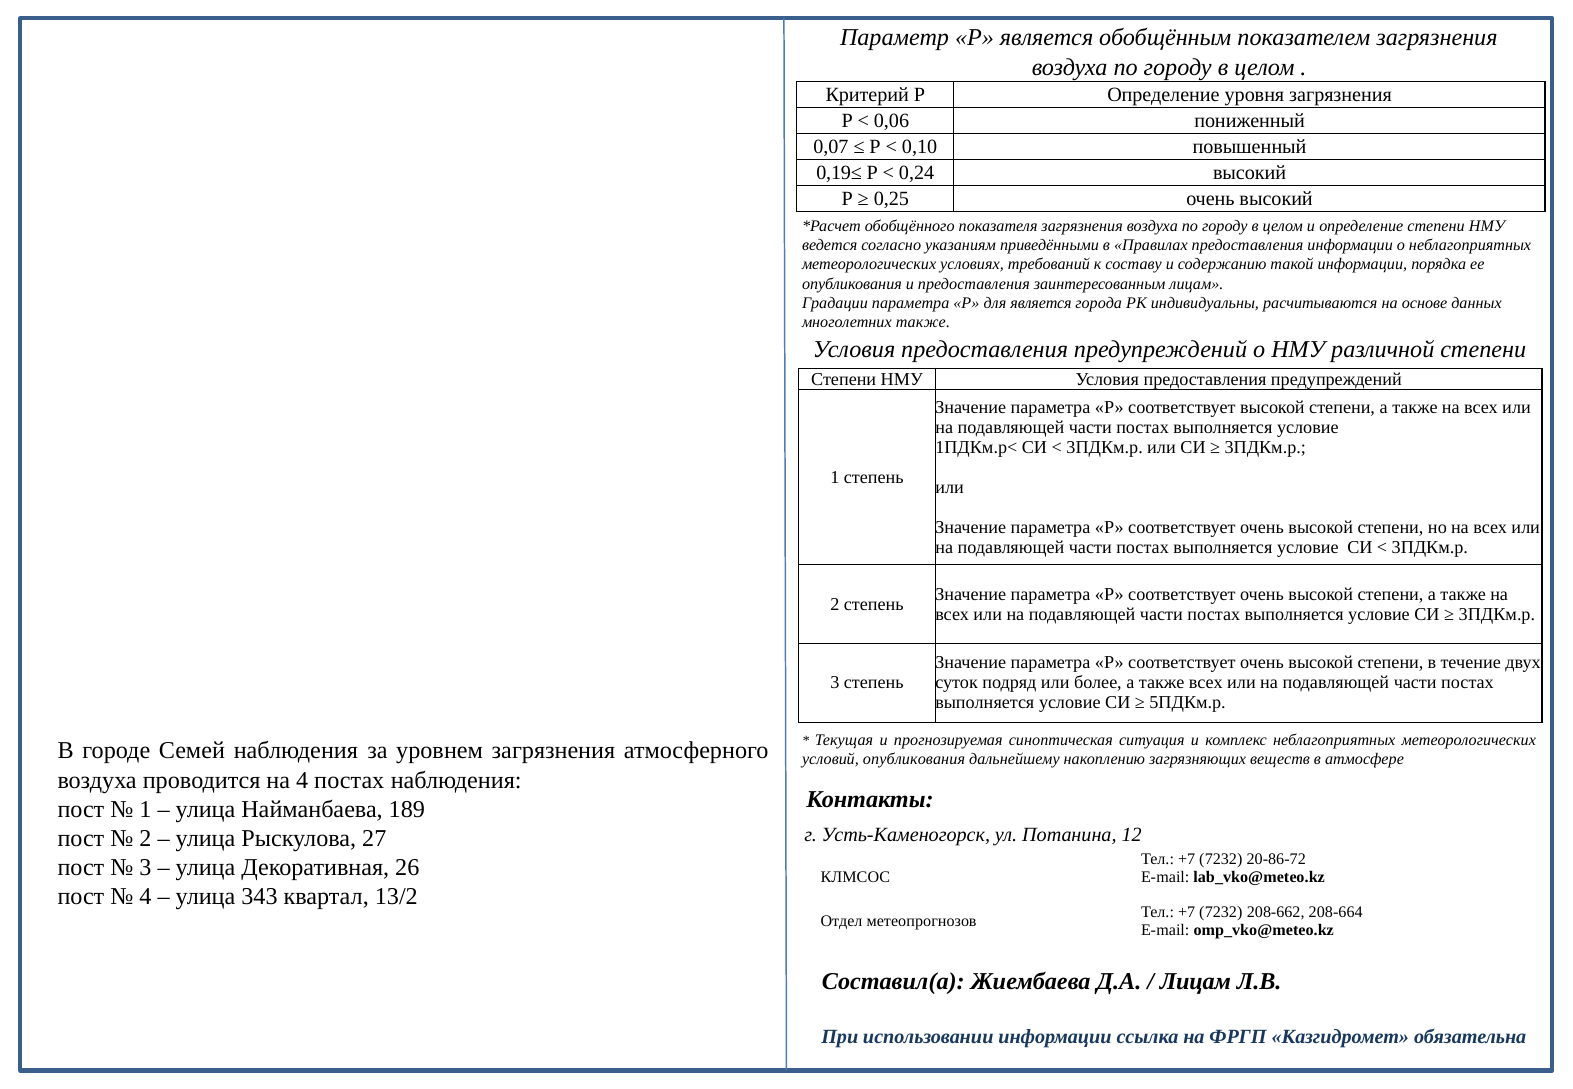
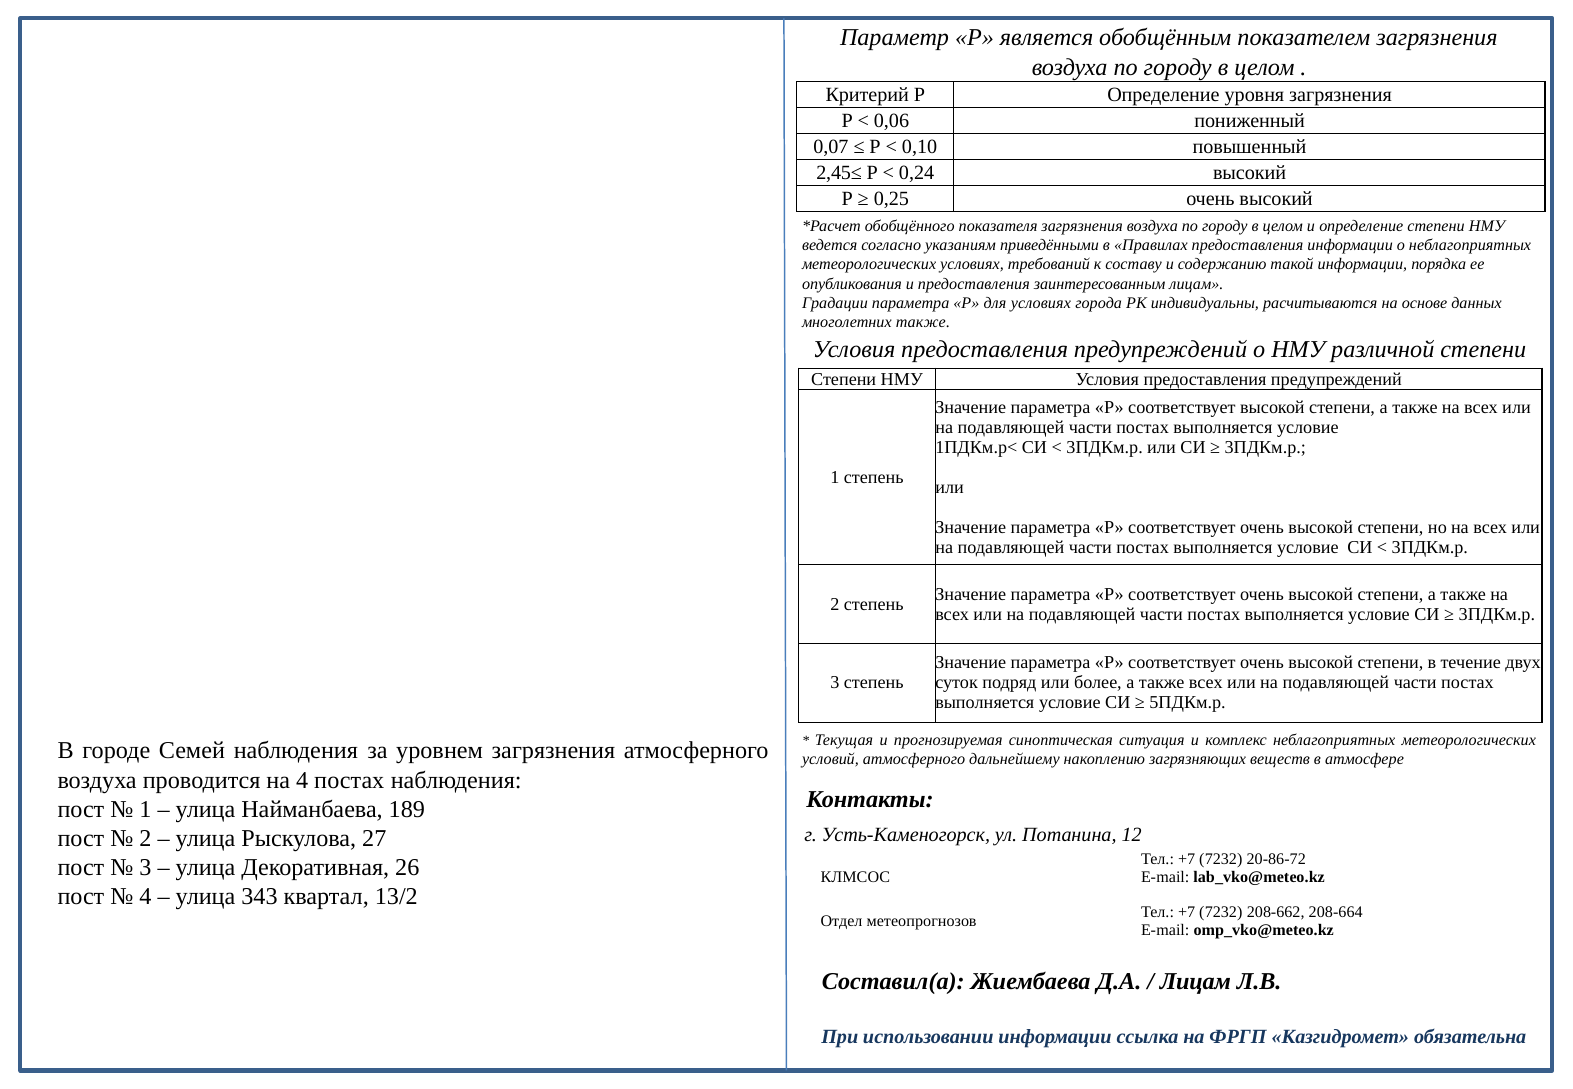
0,19≤: 0,19≤ -> 2,45≤ (839, 173)
для является: является -> условиях (1041, 303)
условий опубликования: опубликования -> атмосферного (914, 759)
